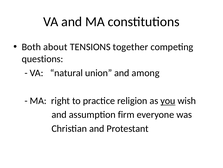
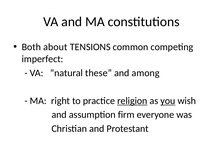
together: together -> common (131, 47)
questions: questions -> imperfect (43, 59)
union: union -> these (99, 73)
religion underline: none -> present (132, 100)
